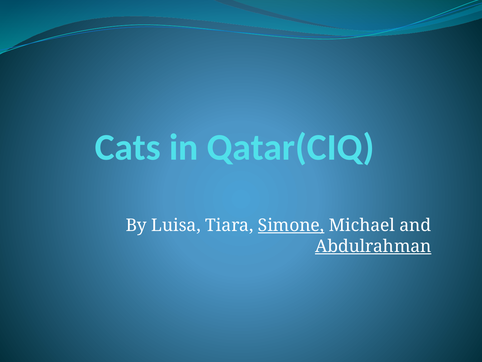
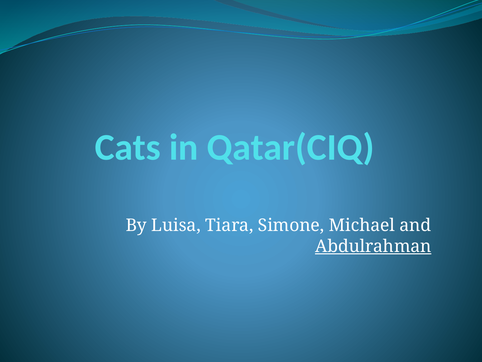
Simone underline: present -> none (291, 225)
